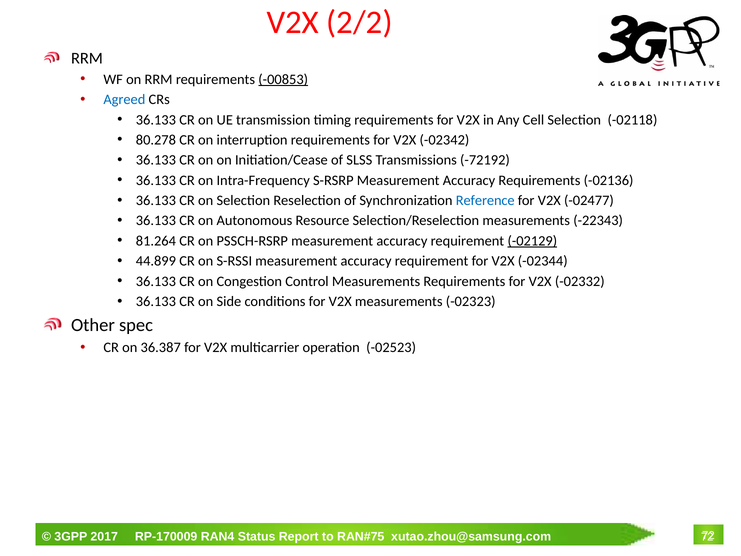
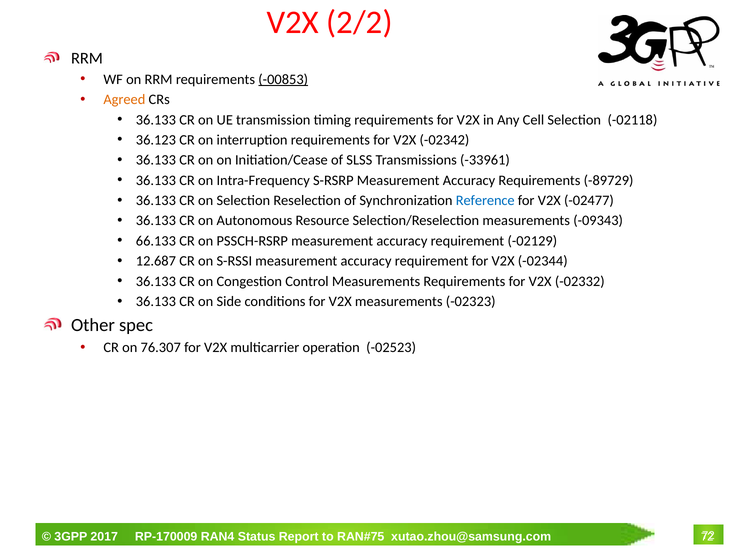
Agreed colour: blue -> orange (124, 100)
80.278: 80.278 -> 36.123 (156, 140)
-72192: -72192 -> -33961 (485, 160)
-02136: -02136 -> -89729 (609, 180)
-22343: -22343 -> -09343 (598, 221)
81.264: 81.264 -> 66.133 (156, 241)
-02129 underline: present -> none (532, 241)
44.899: 44.899 -> 12.687 (156, 261)
36.387: 36.387 -> 76.307 (161, 348)
